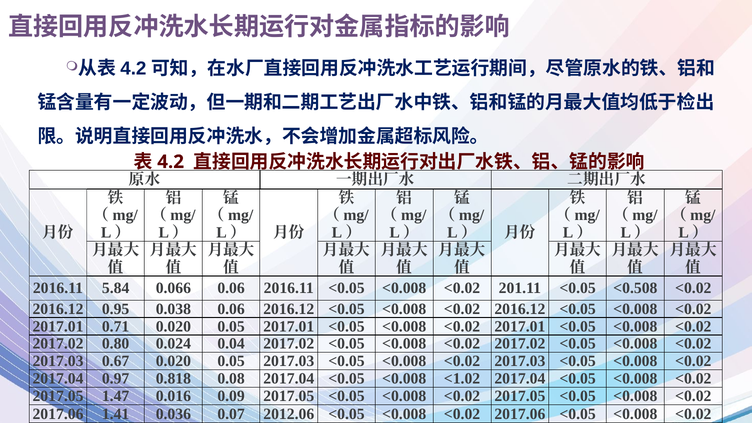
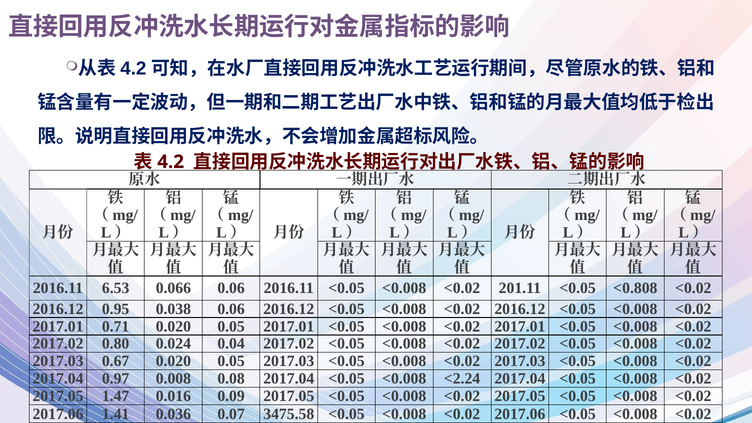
5.84: 5.84 -> 6.53 (116, 288)
<0.508: <0.508 -> <0.808 (635, 288)
0.818: 0.818 -> 0.008 (173, 379)
<1.02: <1.02 -> <2.24 (462, 379)
2012.06: 2012.06 -> 3475.58 (289, 414)
